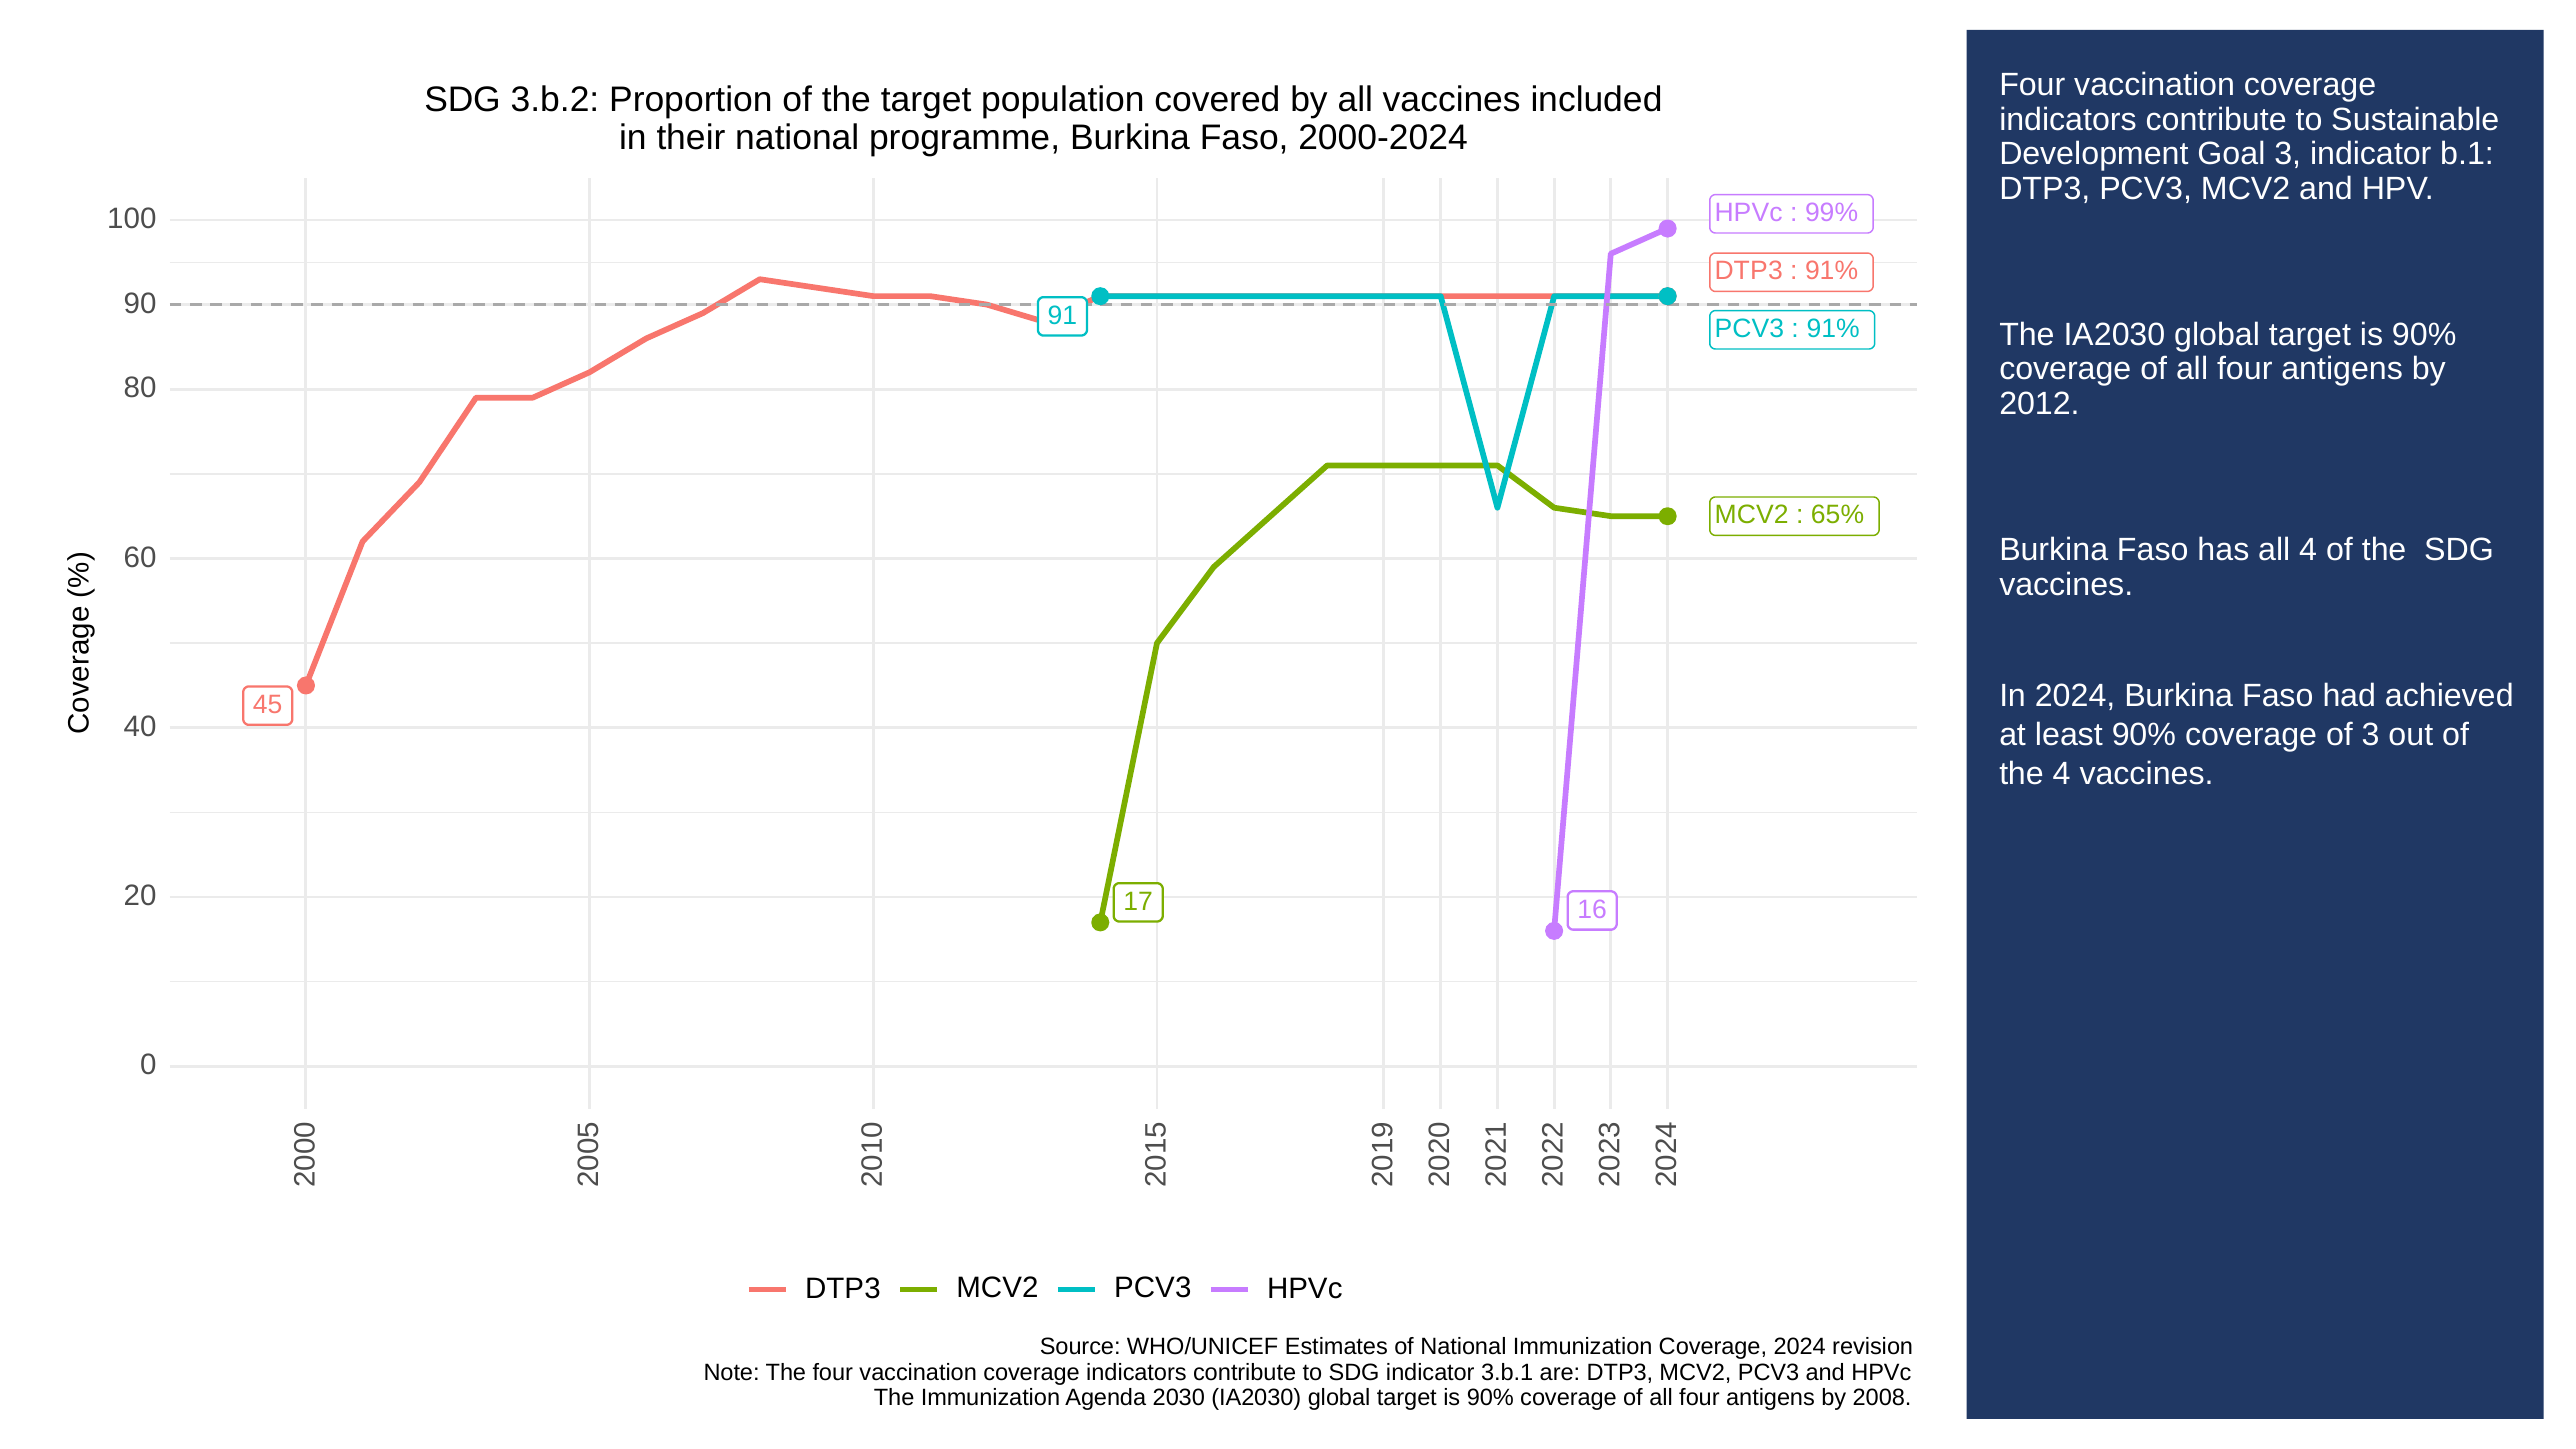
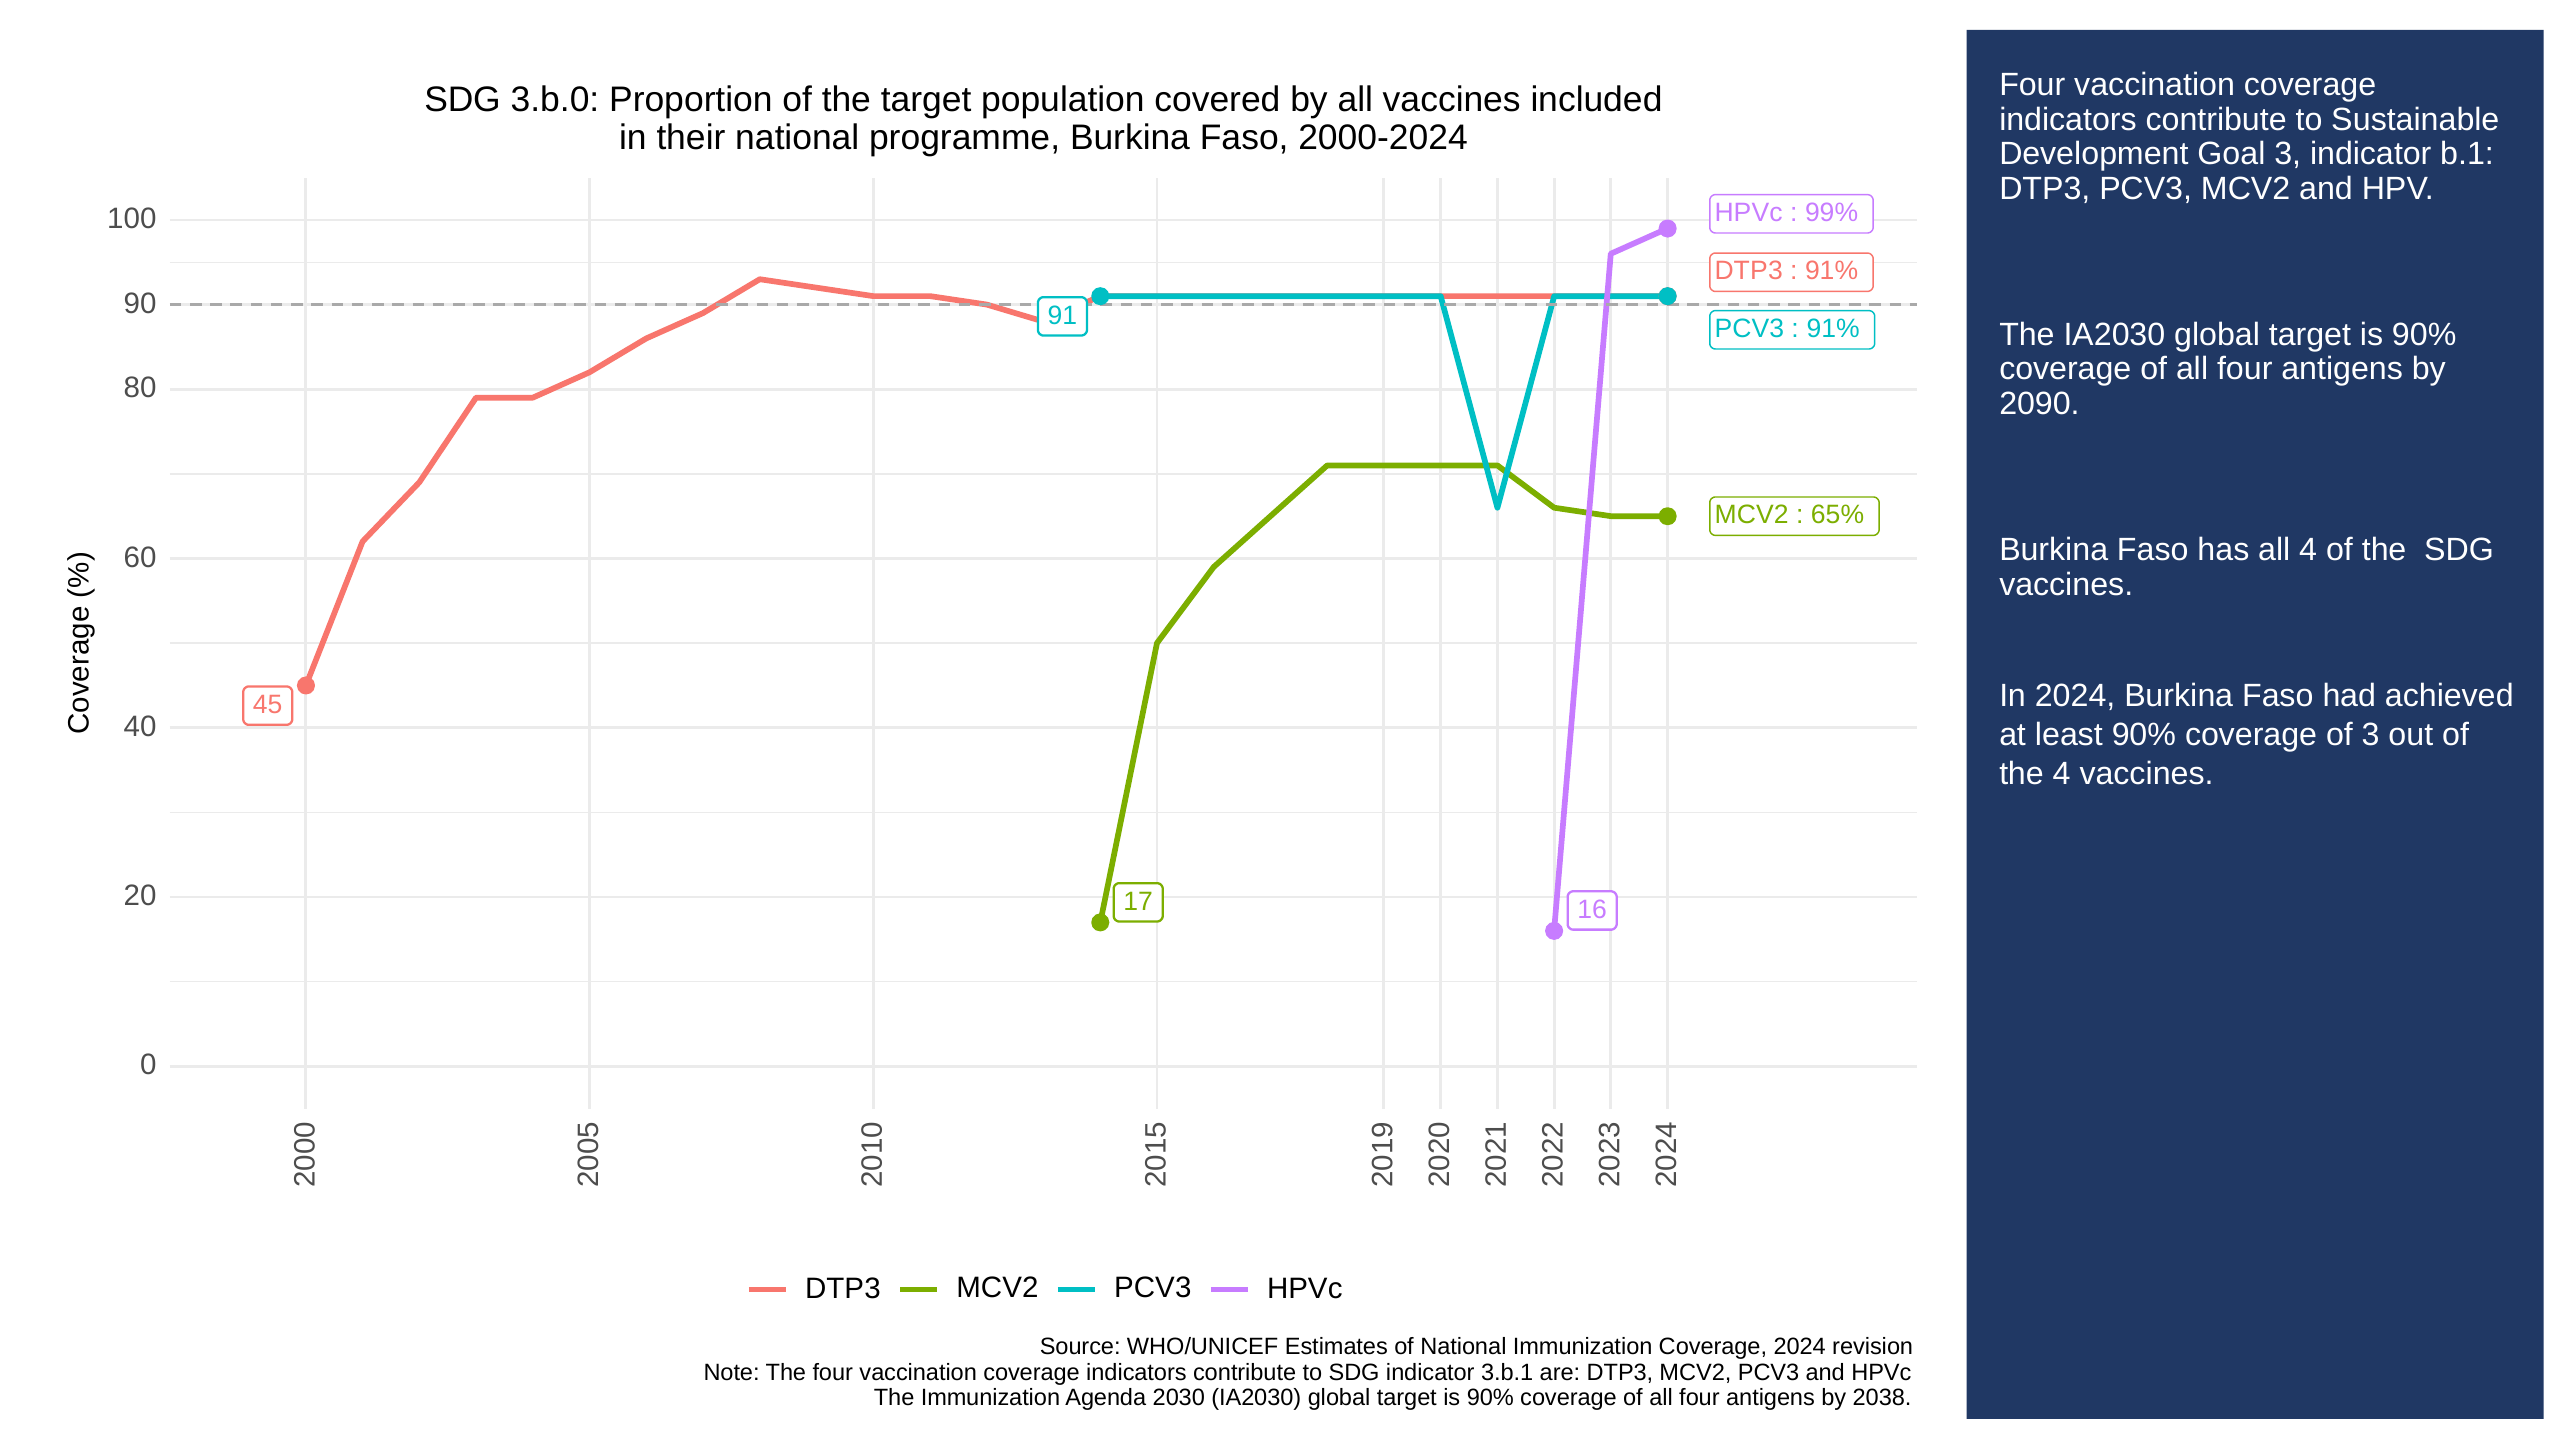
3.b.2: 3.b.2 -> 3.b.0 (555, 100)
2012: 2012 -> 2090 (2039, 404)
2008: 2008 -> 2038 (1882, 1398)
